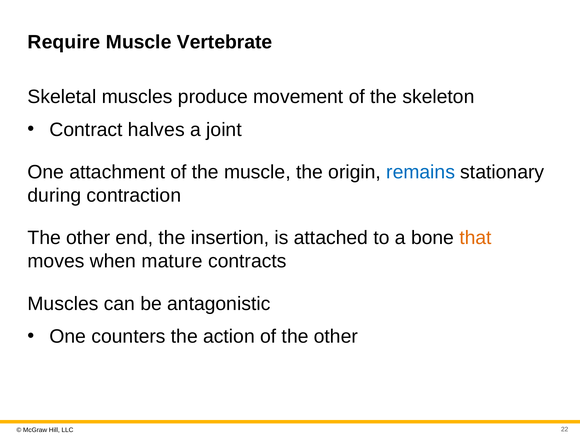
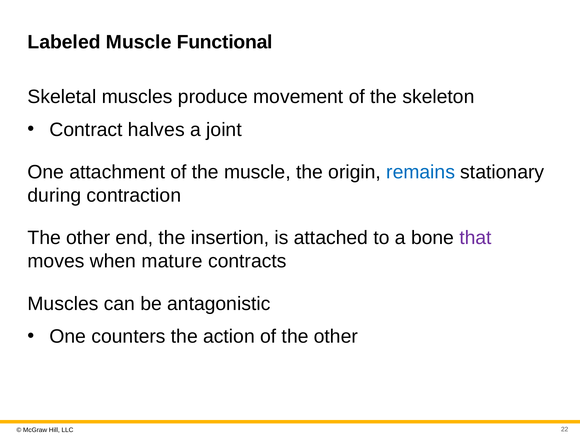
Require: Require -> Labeled (64, 42)
Vertebrate: Vertebrate -> Functional (225, 42)
that colour: orange -> purple (475, 238)
